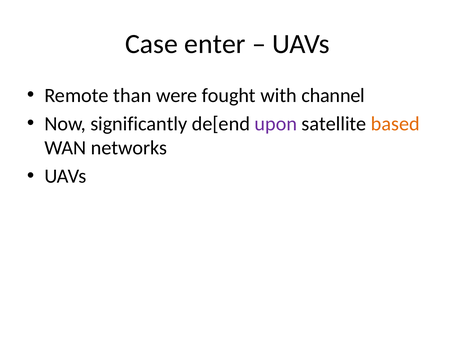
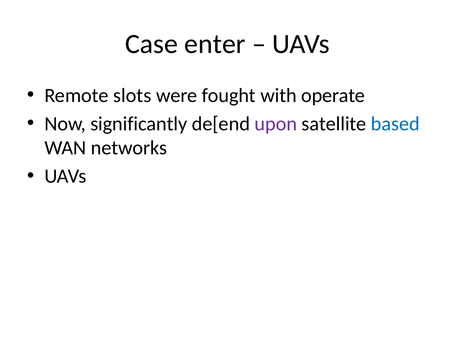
than: than -> slots (132, 95)
channel: channel -> operate (333, 95)
based colour: orange -> blue (395, 124)
